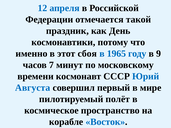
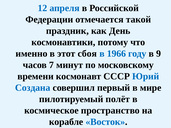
1965: 1965 -> 1966 (116, 54)
Августа: Августа -> Создана (33, 88)
